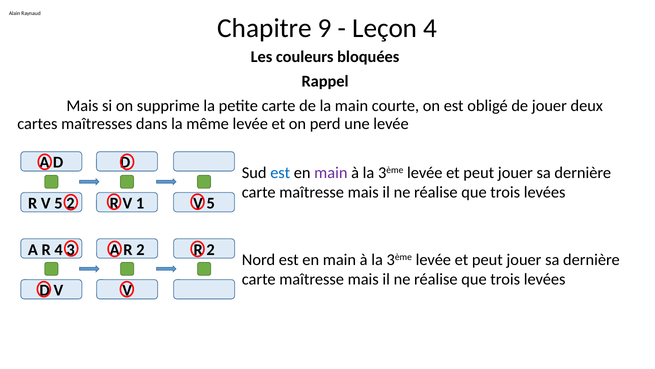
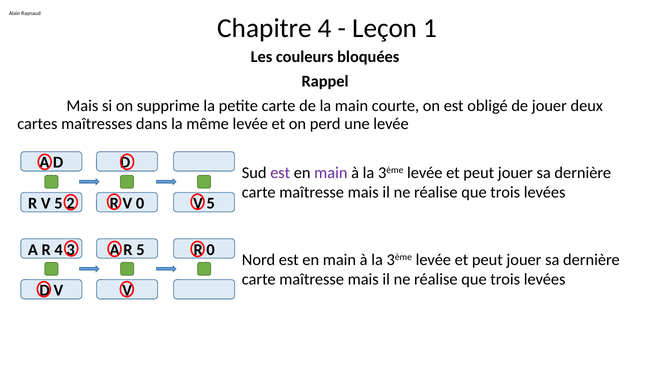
Chapitre 9: 9 -> 4 (325, 28)
Leçon 4: 4 -> 1 (430, 28)
est colour: blue -> purple (280, 173)
V 1: 1 -> 0 (140, 203)
A R 2: 2 -> 5 (140, 249)
2: 2 -> 0 (211, 249)
